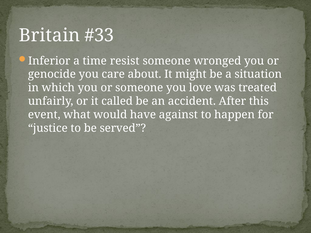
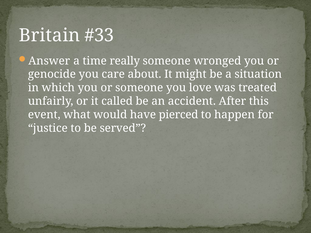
Inferior: Inferior -> Answer (49, 61)
resist: resist -> really (125, 61)
against: against -> pierced (178, 115)
